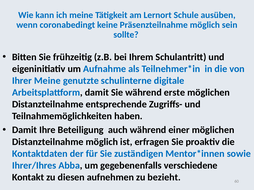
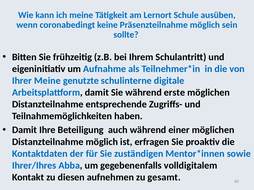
verschiedene: verschiedene -> volldigitalem (191, 166)
bezieht: bezieht -> gesamt (164, 178)
